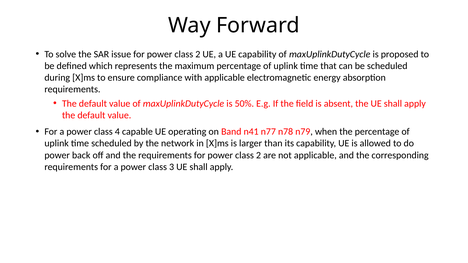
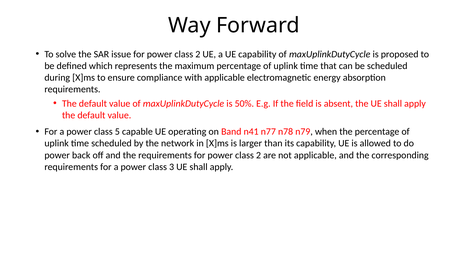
4: 4 -> 5 (117, 132)
